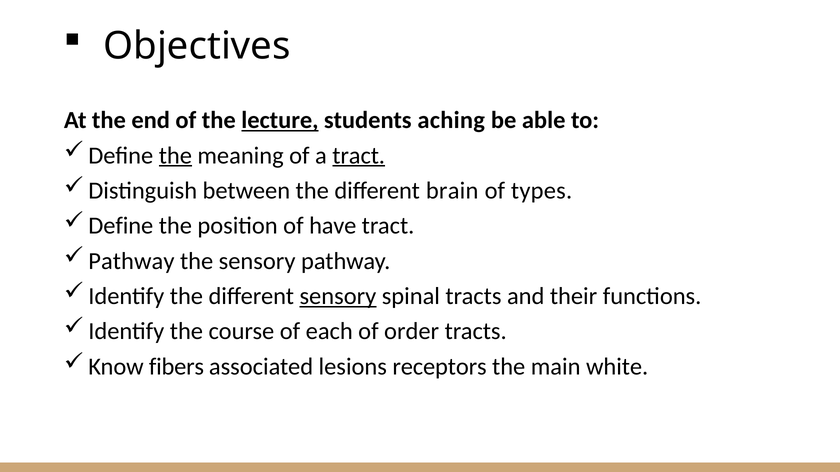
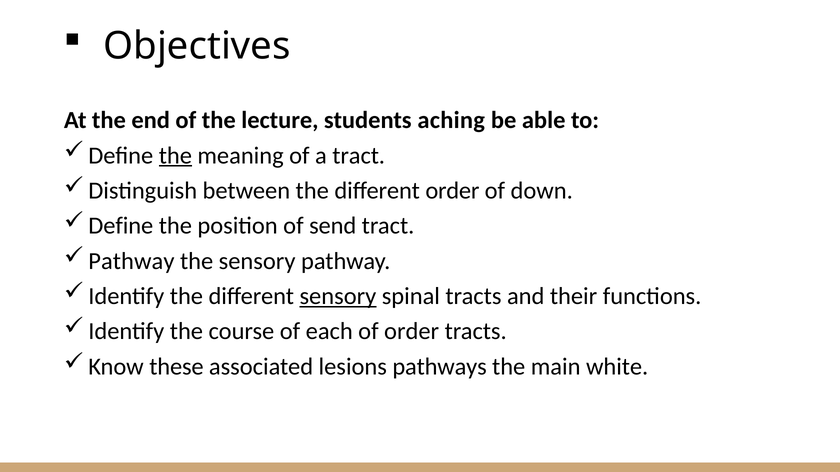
lecture underline: present -> none (280, 120)
tract underline: present -> none (359, 156)
different brain: brain -> order (452, 191)
types: types -> down (542, 191)
have: have -> send (333, 226)
fibers: fibers -> these (176, 367)
receptors: receptors -> pathways (440, 367)
